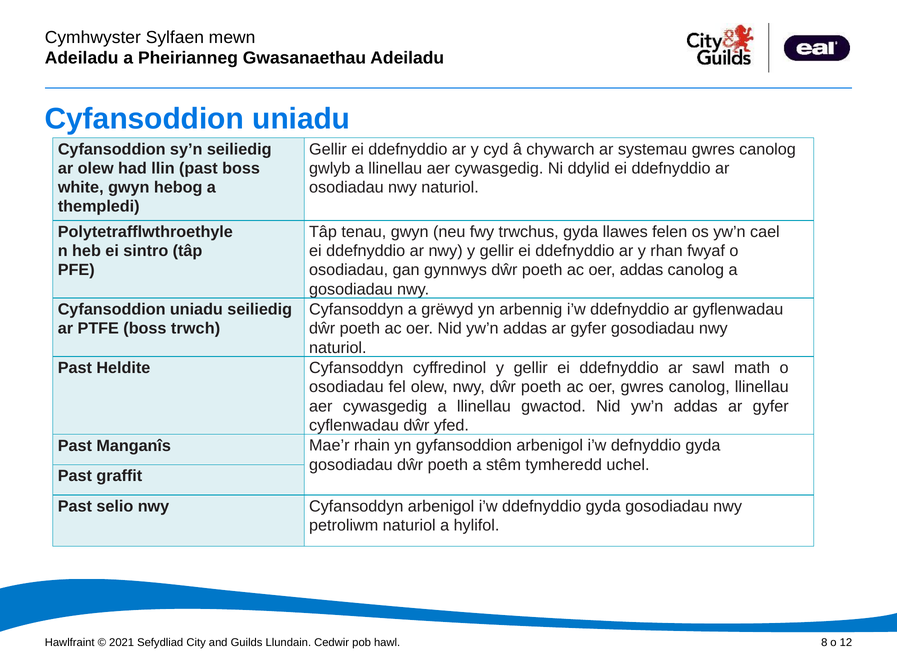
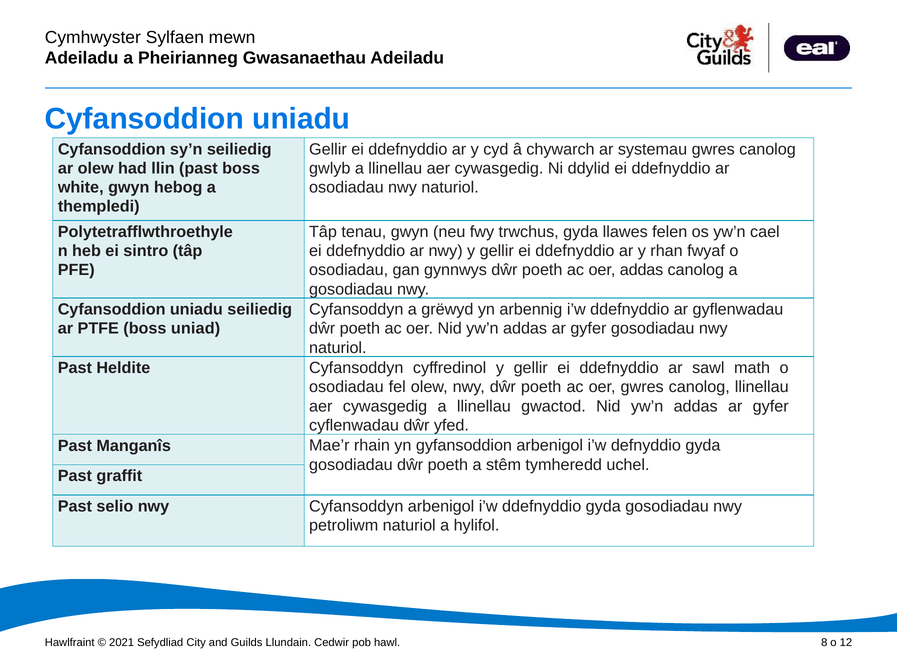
trwch: trwch -> uniad (196, 329)
